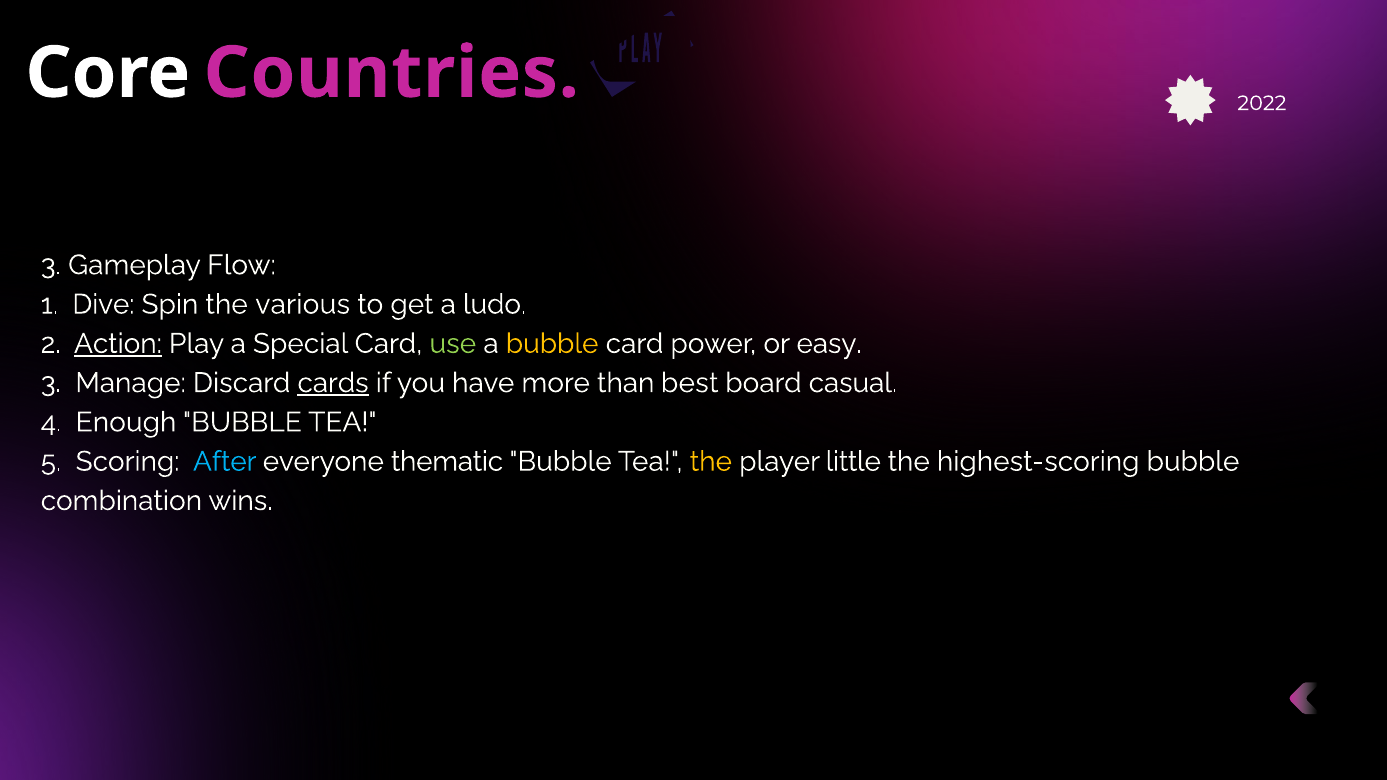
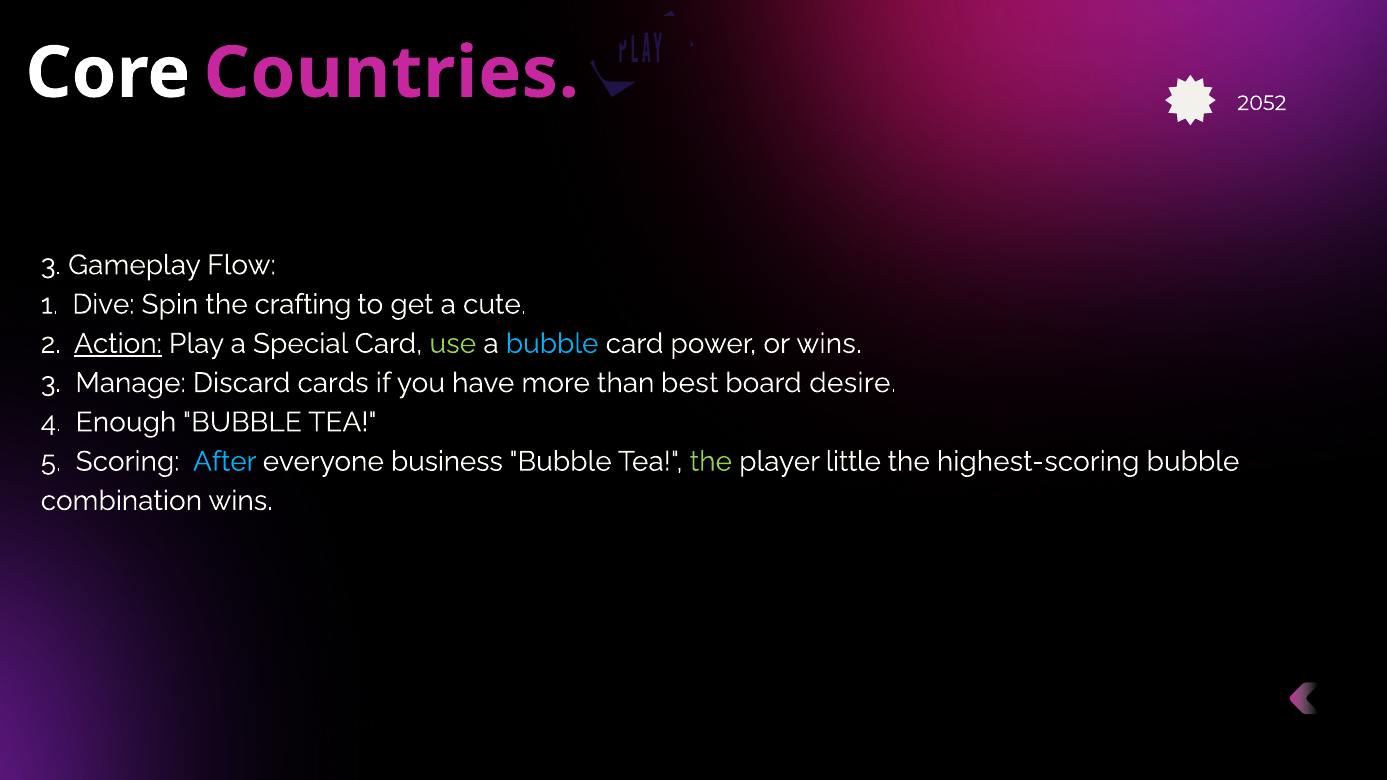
2022: 2022 -> 2052 (1262, 103)
various: various -> crafting (303, 304)
ludo: ludo -> cute (495, 304)
bubble colour: yellow -> light blue (552, 344)
or easy: easy -> wins (829, 344)
cards underline: present -> none (333, 383)
casual: casual -> desire (853, 383)
thematic: thematic -> business (447, 462)
the colour: yellow -> light green (711, 462)
